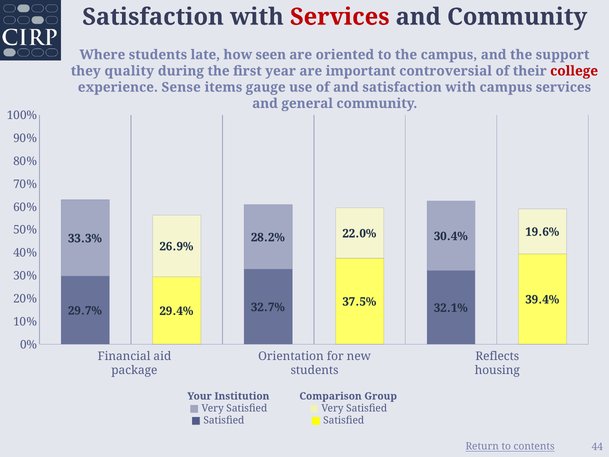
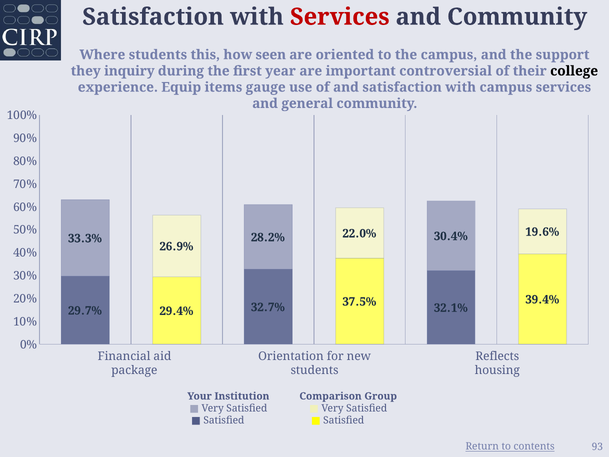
late: late -> this (205, 55)
quality: quality -> inquiry (129, 71)
college colour: red -> black (574, 71)
Sense: Sense -> Equip (181, 87)
44: 44 -> 93 (597, 446)
